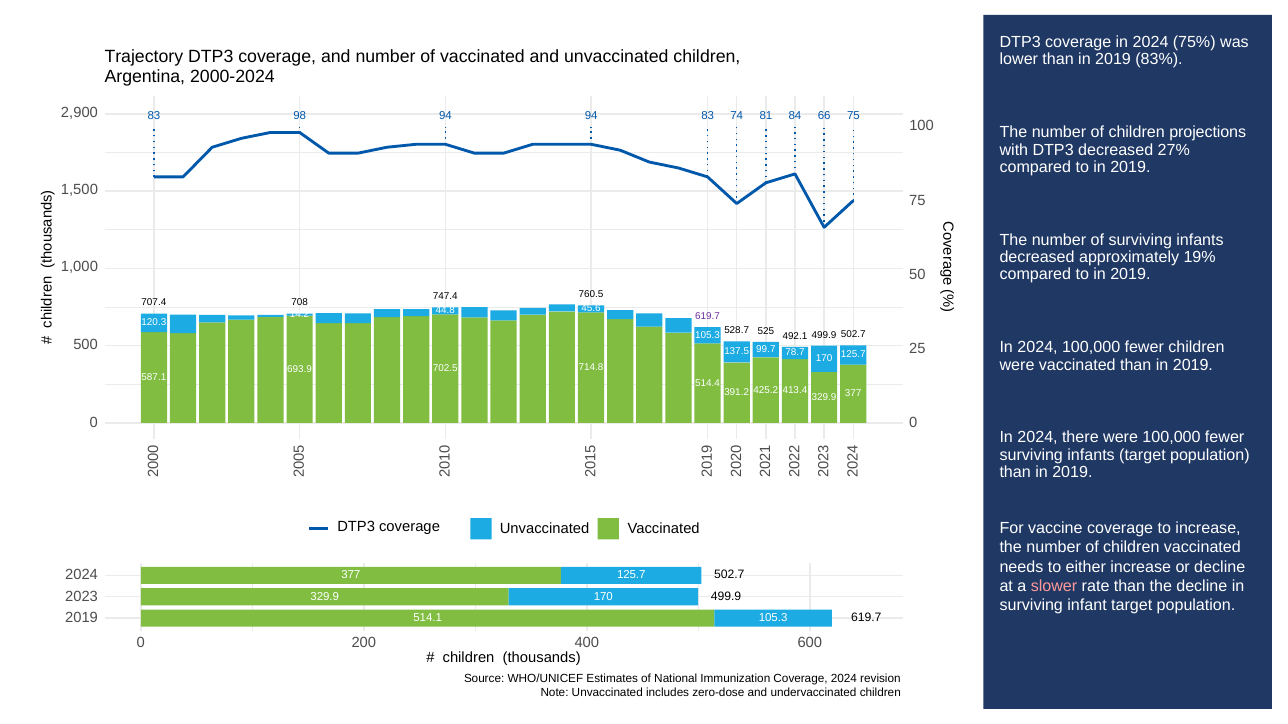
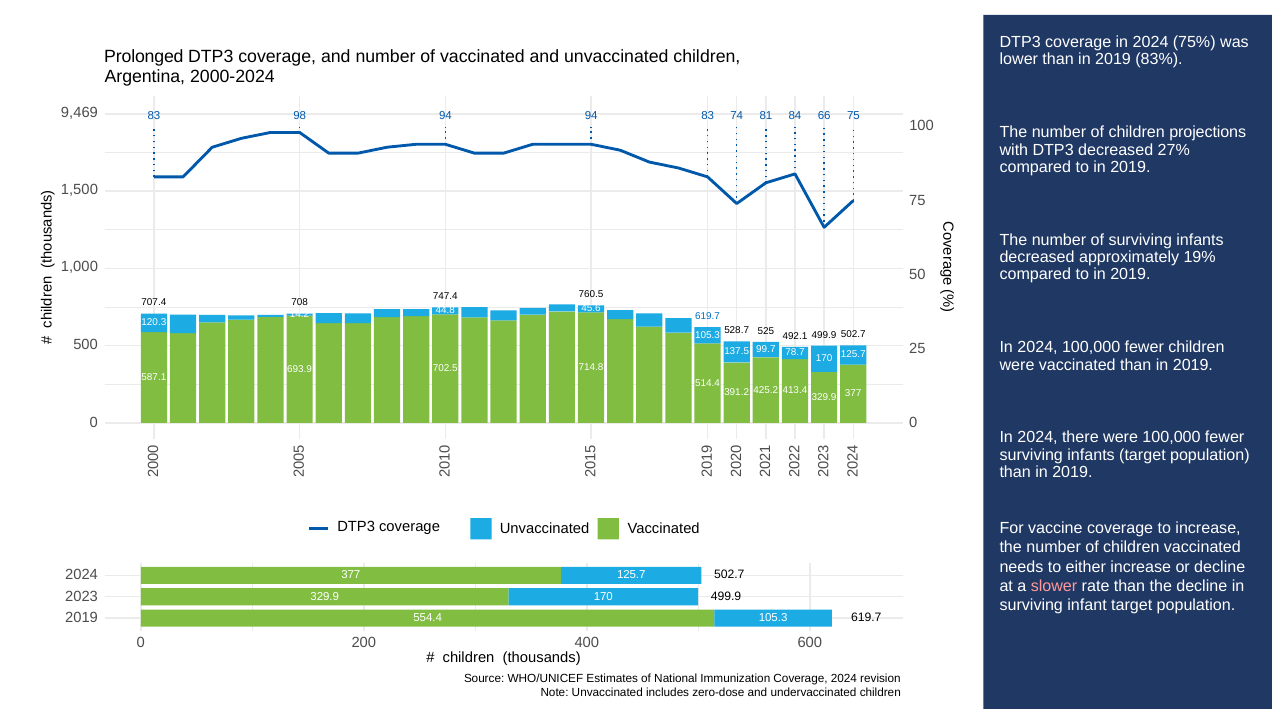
Trajectory: Trajectory -> Prolonged (144, 57)
2,900: 2,900 -> 9,469 (79, 112)
619.7 colour: purple -> blue (708, 316)
514.1: 514.1 -> 554.4 (428, 618)
